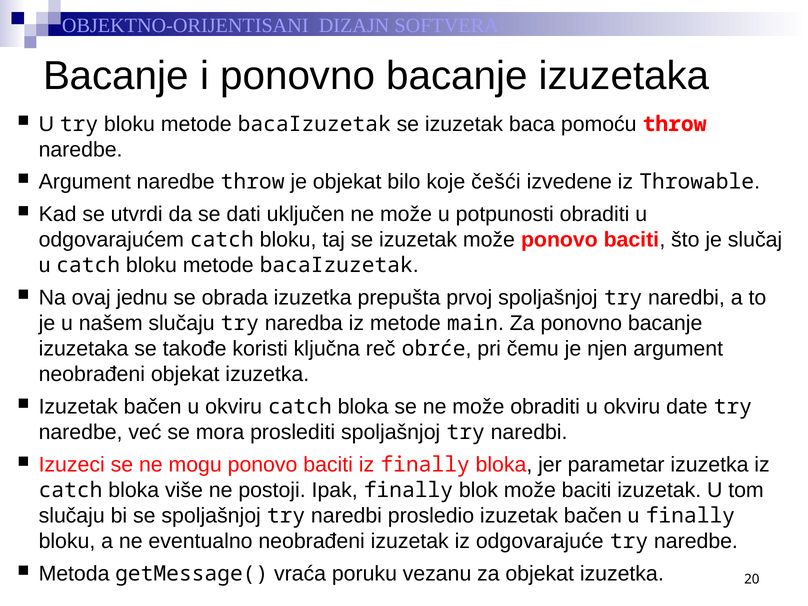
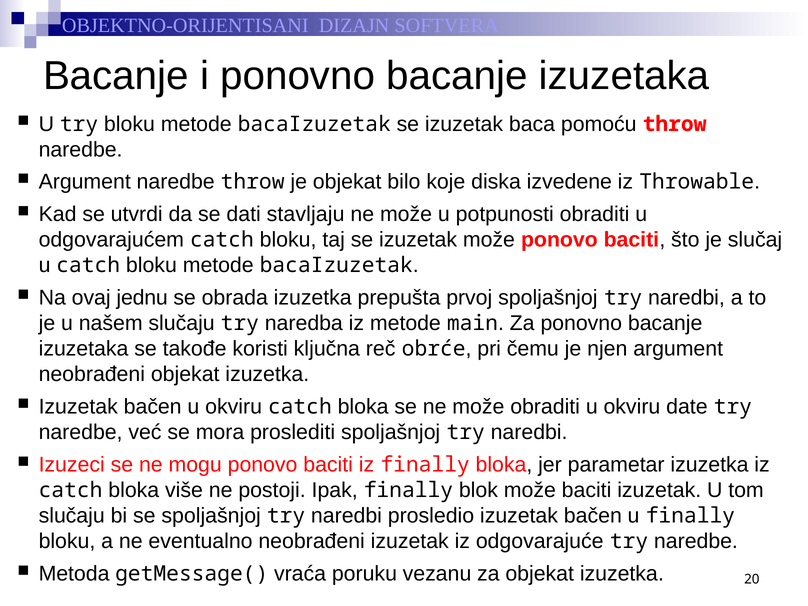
češći: češći -> diska (496, 182)
uključen: uključen -> stavljaju (306, 214)
